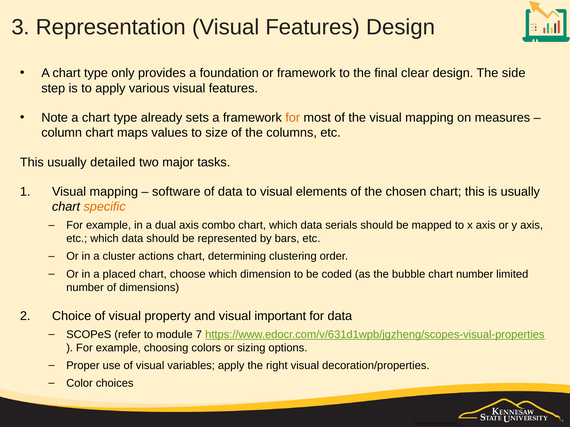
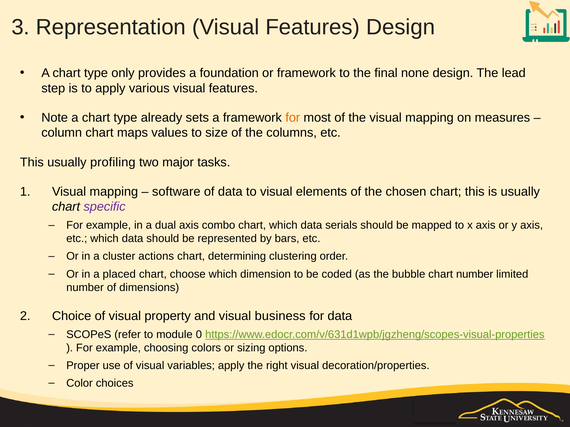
clear: clear -> none (415, 73)
side: side -> lead (514, 73)
detailed: detailed -> profiling (113, 162)
specific colour: orange -> purple (105, 207)
important: important -> business (280, 316)
7: 7 -> 0 (199, 335)
